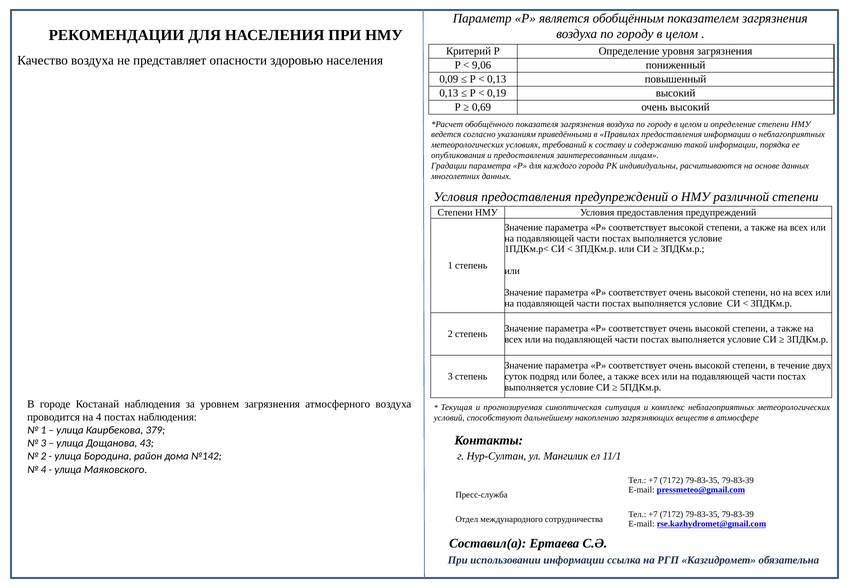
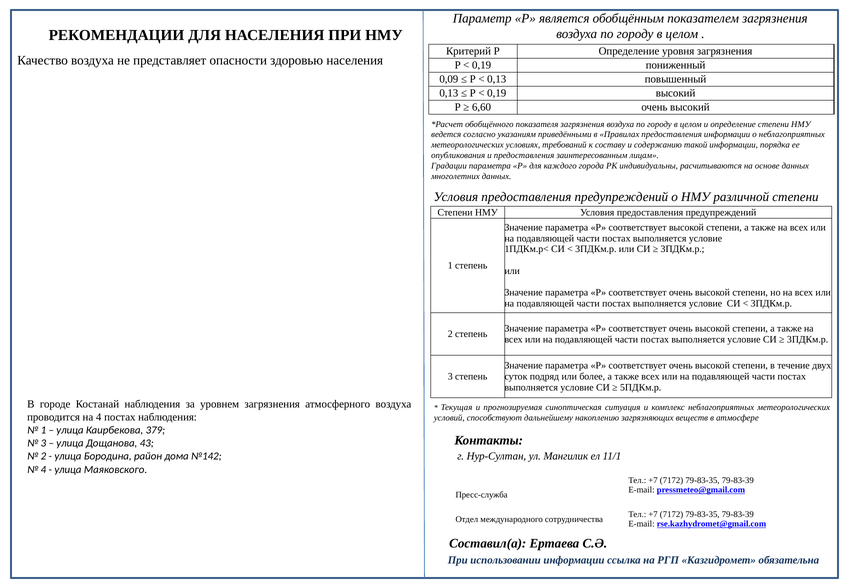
9,06: 9,06 -> 0,19 (482, 65)
0,69: 0,69 -> 6,60 (482, 107)
